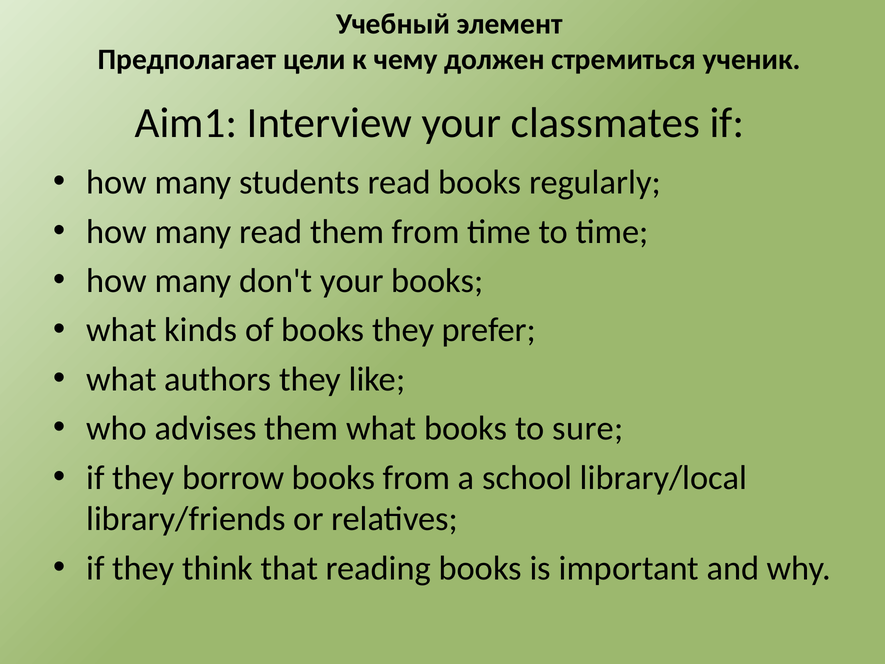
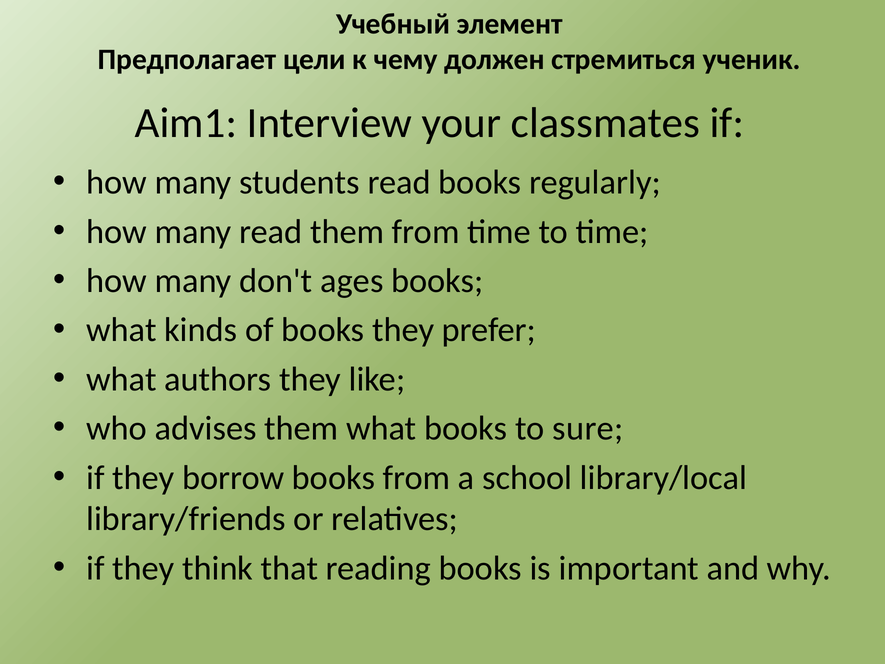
don't your: your -> ages (352, 281)
